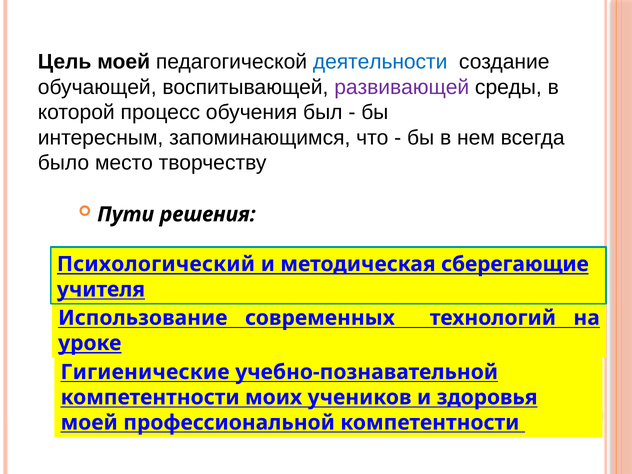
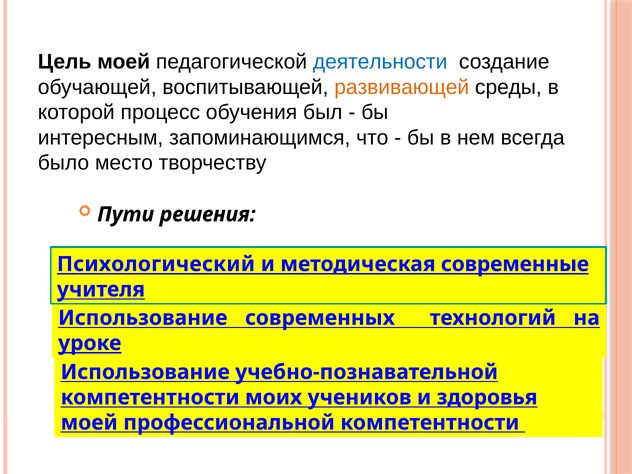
развивающей colour: purple -> orange (402, 87)
сберегающие: сберегающие -> современные (515, 264)
Гигиенические: Гигиенические -> Использование (145, 372)
